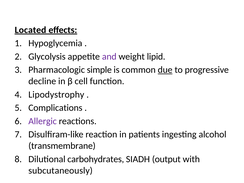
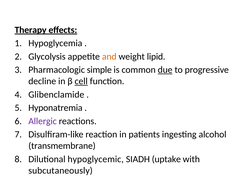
Located: Located -> Therapy (31, 30)
and colour: purple -> orange (109, 57)
cell underline: none -> present (81, 81)
Lipodystrophy: Lipodystrophy -> Glibenclamide (56, 95)
Complications: Complications -> Hyponatremia (55, 108)
carbohydrates: carbohydrates -> hypoglycemic (96, 159)
output: output -> uptake (166, 159)
